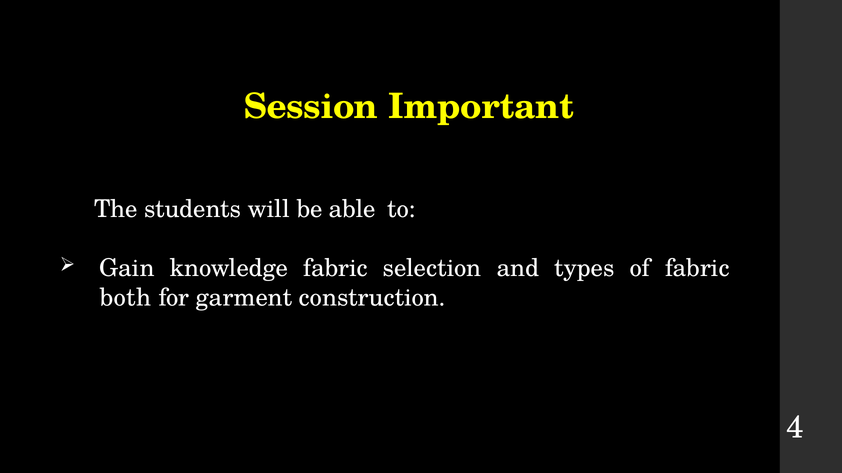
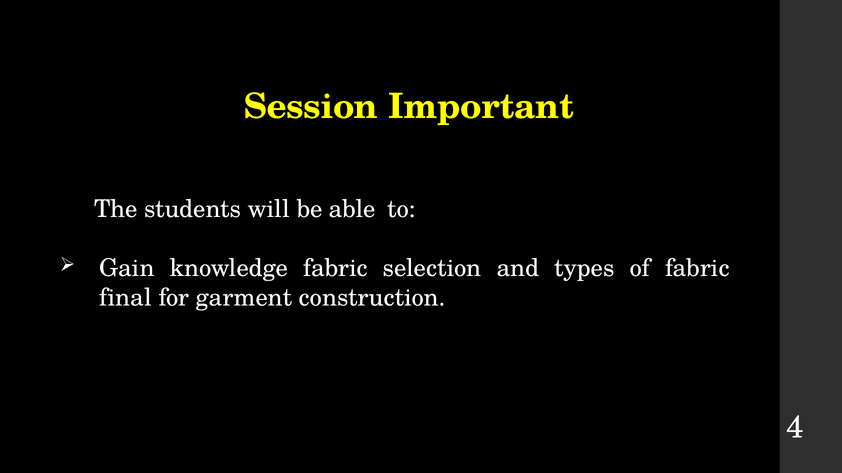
both: both -> final (126, 298)
